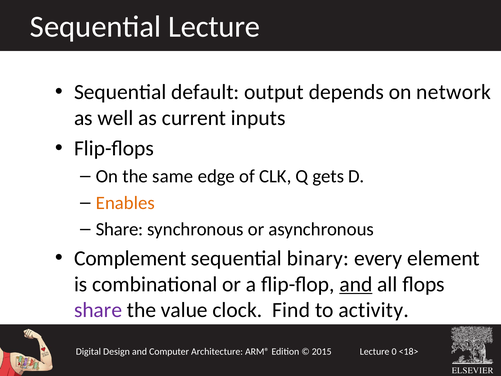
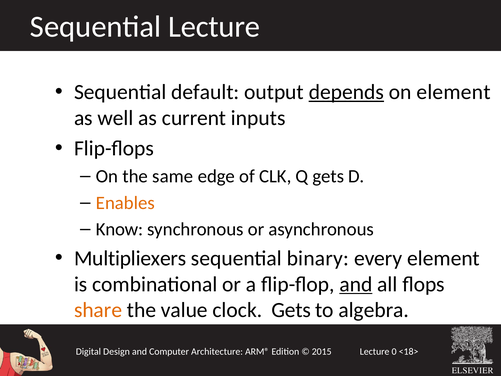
depends underline: none -> present (346, 92)
on network: network -> element (454, 92)
Share: Share -> Know (120, 229)
Complement: Complement -> Multipliexers (130, 258)
share colour: purple -> orange (98, 310)
clock Find: Find -> Gets (291, 310)
activity: activity -> algebra (374, 310)
